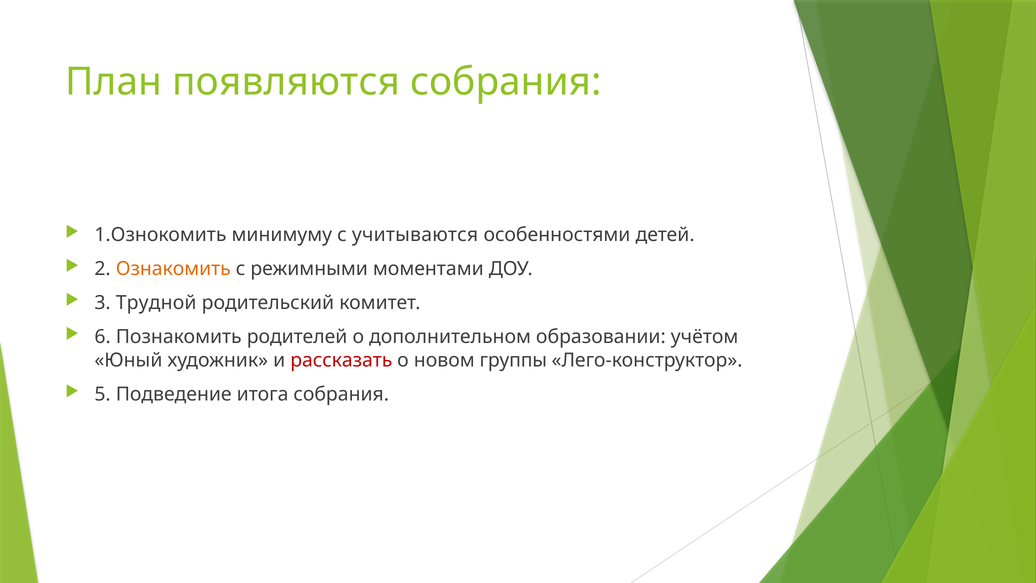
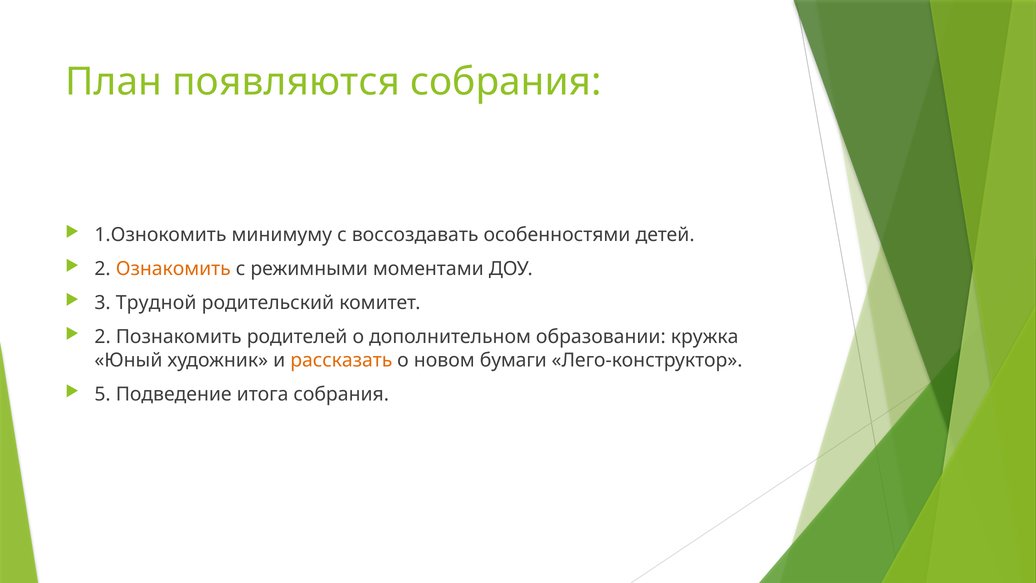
учитываются: учитываются -> воссоздавать (415, 235)
6: 6 -> 2 (103, 337)
учётом: учётом -> кружка (705, 337)
рассказать colour: red -> orange (341, 360)
группы: группы -> бумаги (513, 360)
